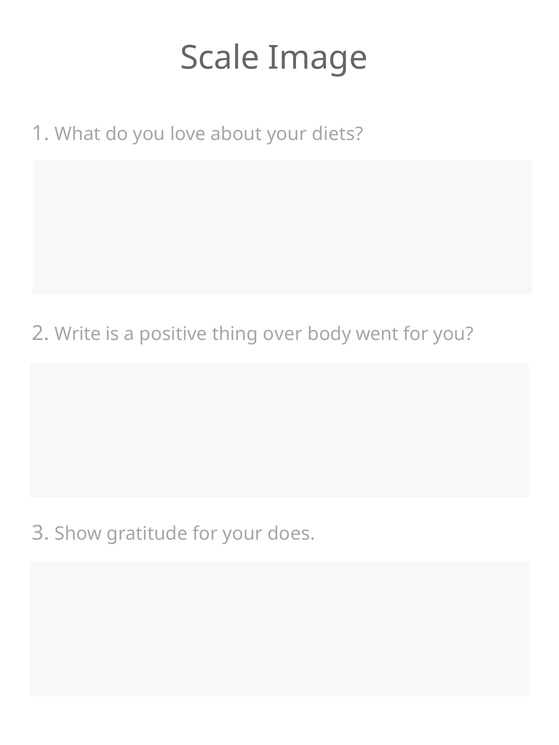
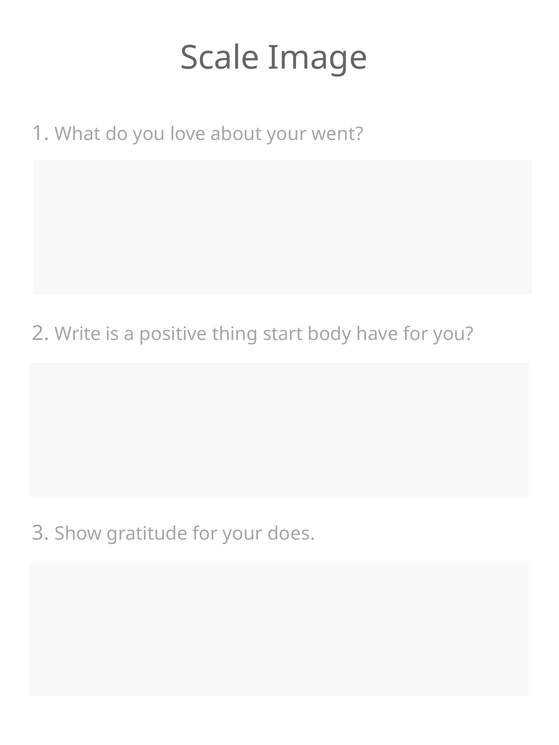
diets: diets -> went (338, 134)
over: over -> start (283, 334)
went: went -> have (377, 334)
